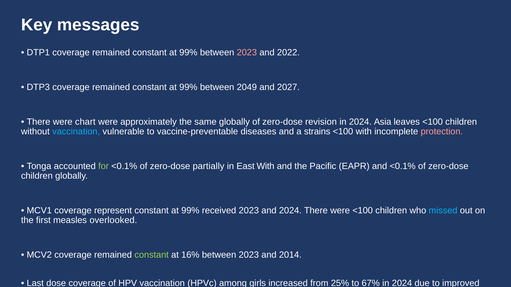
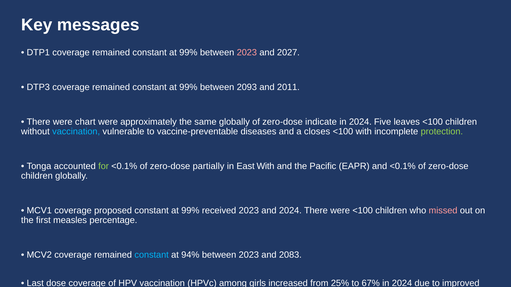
2022: 2022 -> 2027 (288, 53)
2049: 2049 -> 2093 (247, 87)
2027: 2027 -> 2011 (288, 87)
revision: revision -> indicate (321, 122)
Asia: Asia -> Five (383, 122)
strains: strains -> closes (317, 132)
protection colour: pink -> light green (442, 132)
represent: represent -> proposed (113, 211)
missed colour: light blue -> pink (443, 211)
overlooked: overlooked -> percentage (113, 221)
constant colour: light green -> light blue (152, 255)
16%: 16% -> 94% (190, 255)
2014: 2014 -> 2083 (290, 255)
